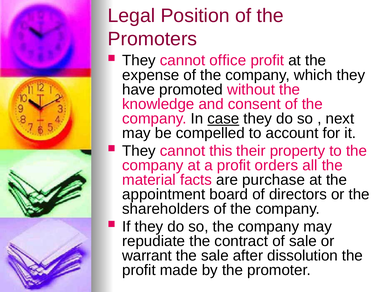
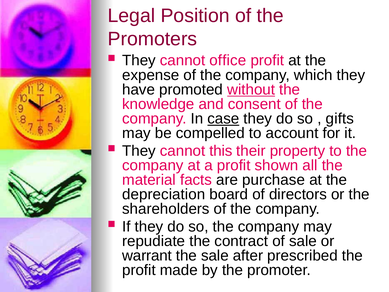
without underline: none -> present (251, 90)
next: next -> gifts (340, 119)
orders: orders -> shown (277, 165)
appointment: appointment -> depreciation (164, 194)
dissolution: dissolution -> prescribed (302, 255)
